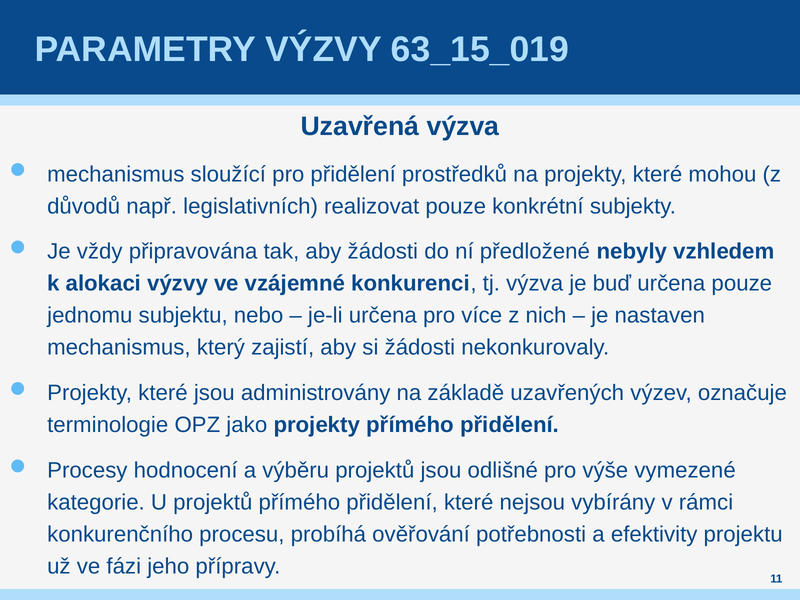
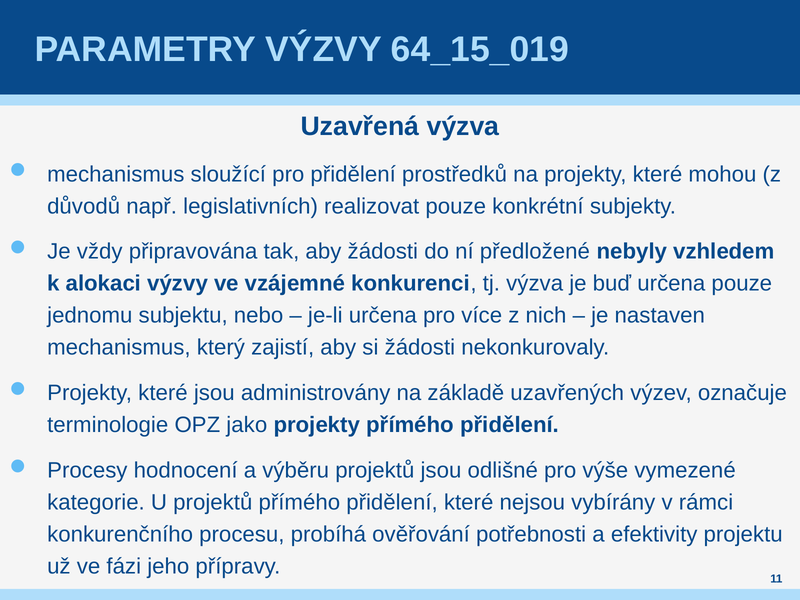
63_15_019: 63_15_019 -> 64_15_019 (480, 50)
